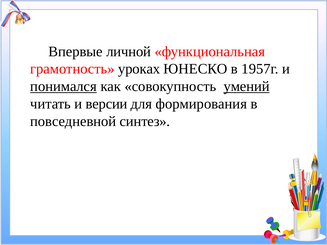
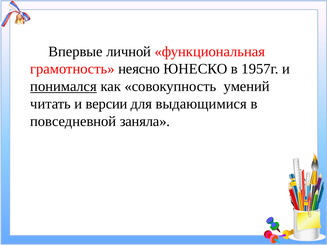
уроках: уроках -> неясно (139, 69)
умений underline: present -> none (247, 86)
формирования: формирования -> выдающимися (201, 104)
синтез: синтез -> заняла (145, 121)
